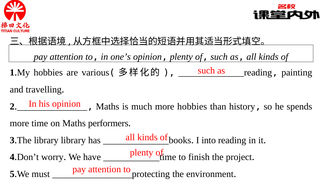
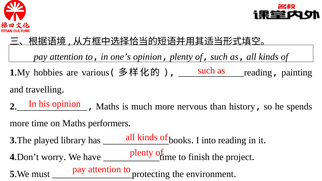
more hobbies: hobbies -> nervous (192, 106)
The library: library -> played (46, 140)
